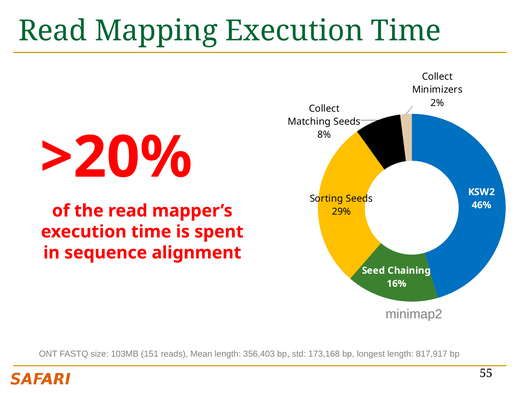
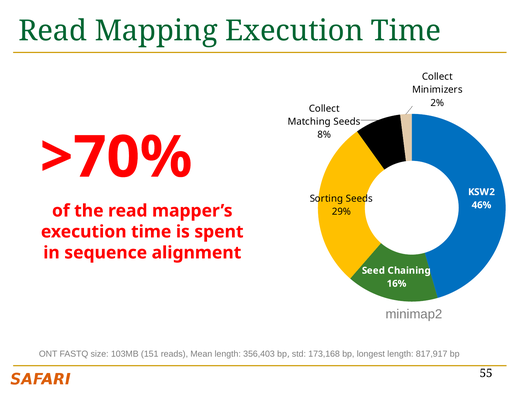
>20%: >20% -> >70% (116, 157)
